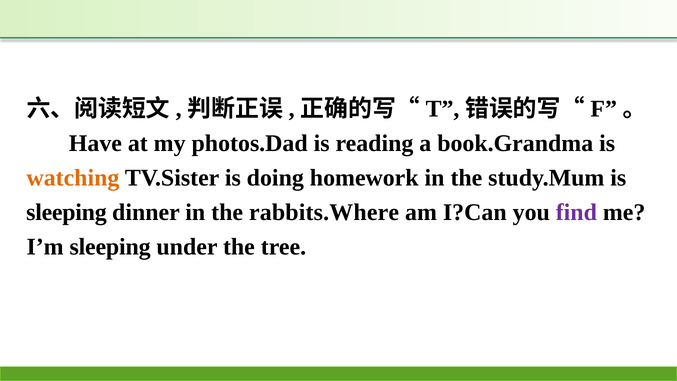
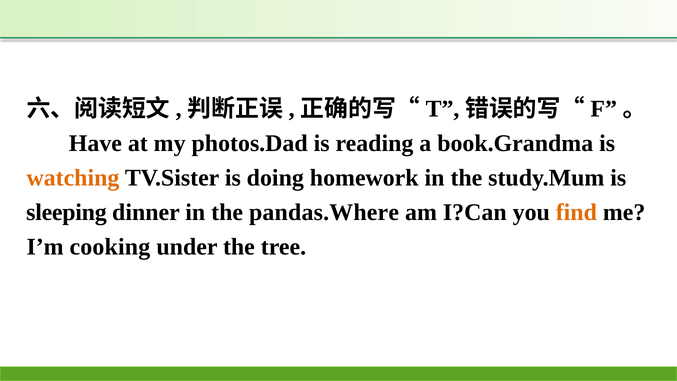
rabbits.Where: rabbits.Where -> pandas.Where (324, 212)
find colour: purple -> orange (576, 212)
sleeping: sleeping -> cooking (110, 247)
